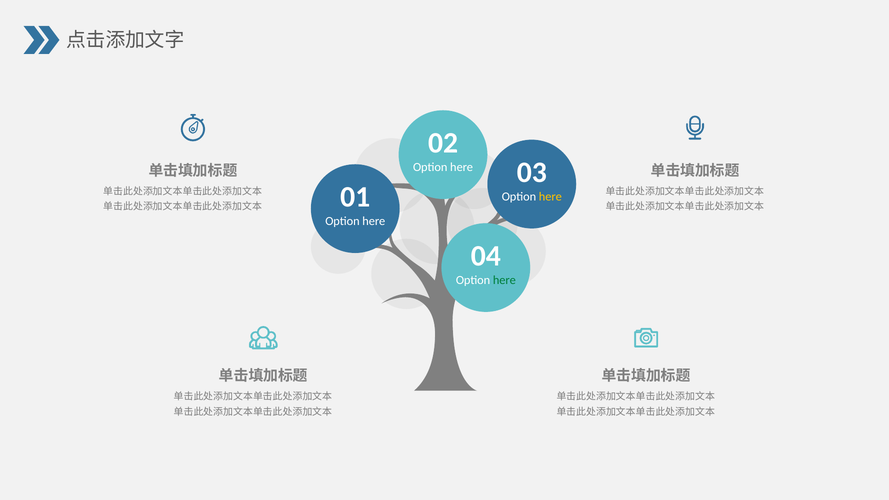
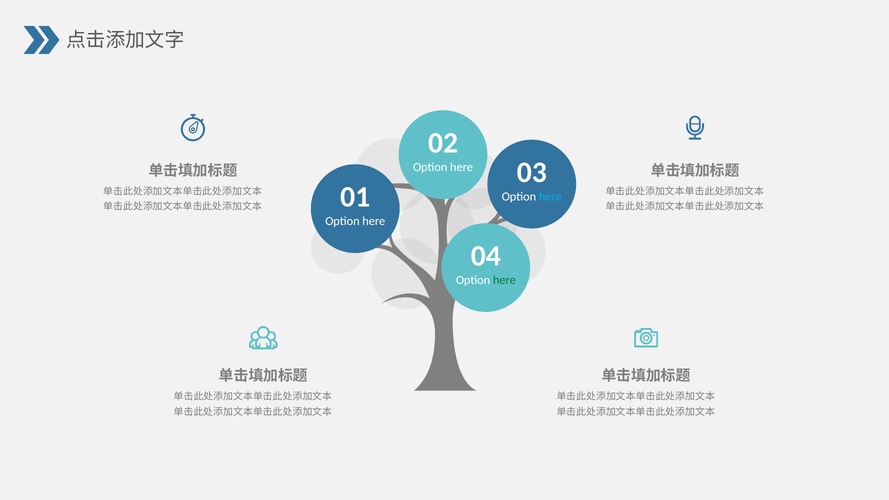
here colour: yellow -> light blue (550, 197)
